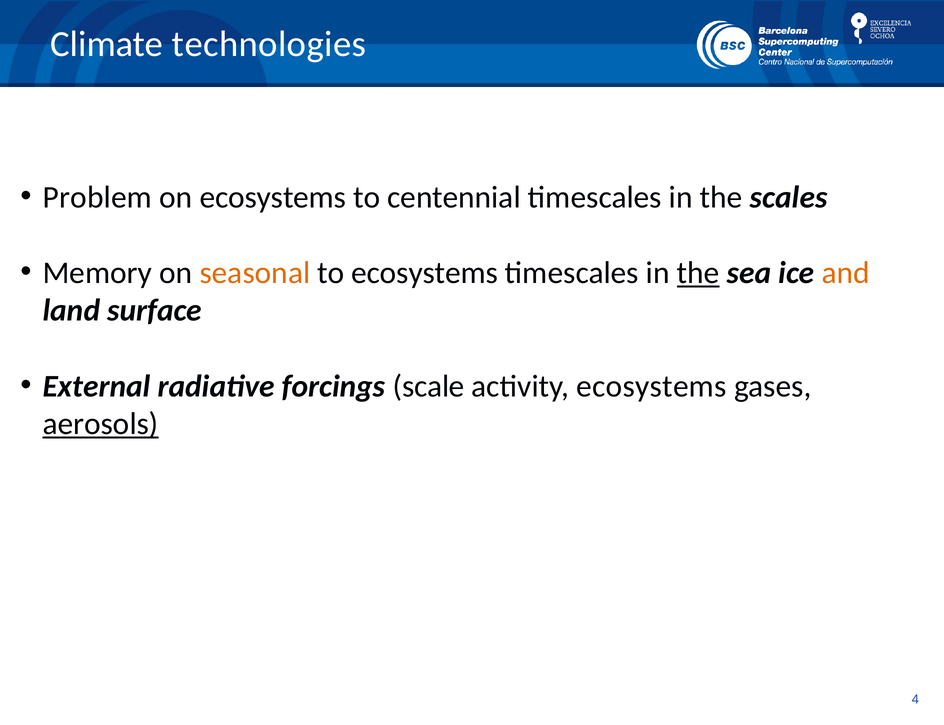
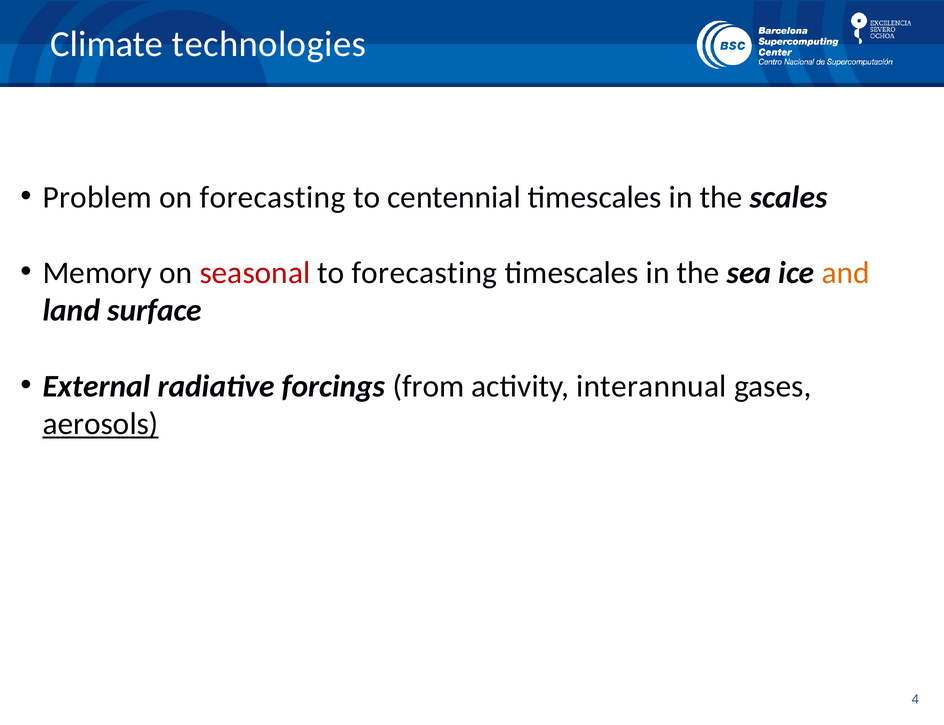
on ecosystems: ecosystems -> forecasting (273, 197)
seasonal colour: orange -> red (255, 273)
to ecosystems: ecosystems -> forecasting (424, 273)
the underline: present -> none (698, 273)
scale: scale -> from (429, 386)
activity ecosystems: ecosystems -> interannual (651, 386)
